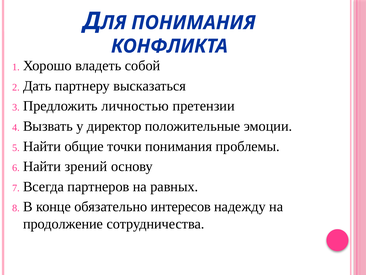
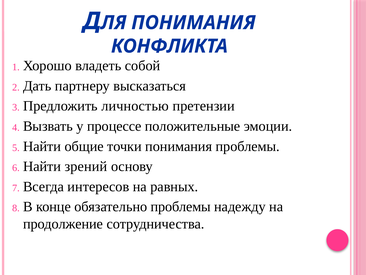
директор: директор -> процессе (114, 126)
партнеров: партнеров -> интересов (98, 186)
обязательно интересов: интересов -> проблемы (181, 206)
